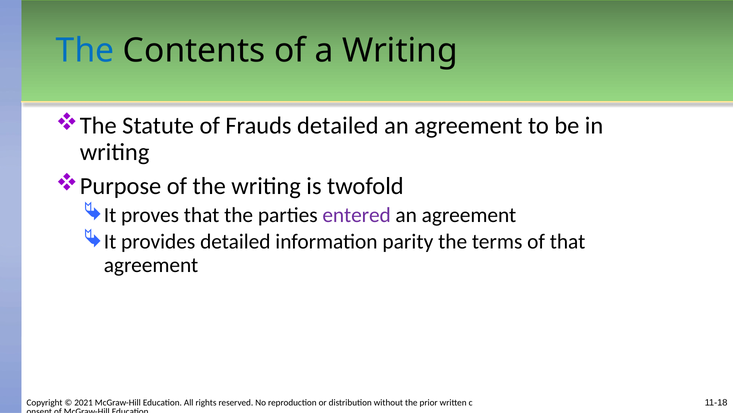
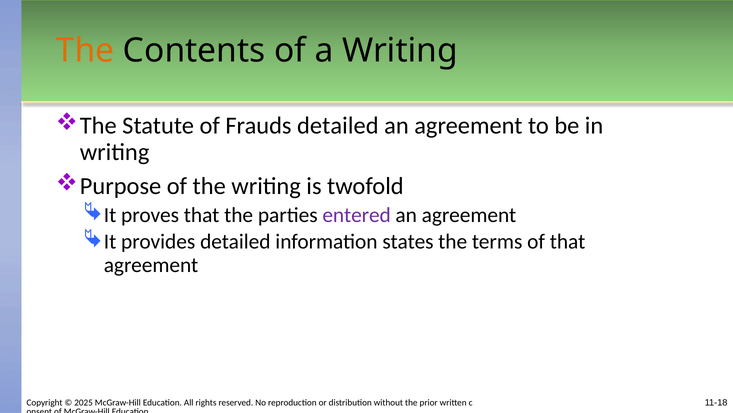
The colour: blue -> orange (85, 51)
parity: parity -> states (408, 241)
2021: 2021 -> 2025 (84, 402)
